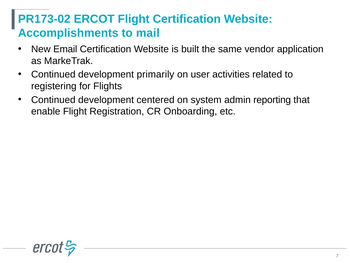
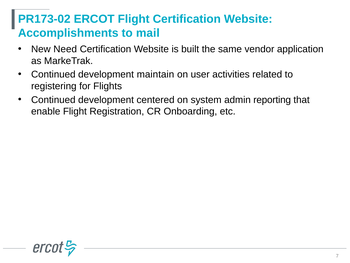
Email: Email -> Need (65, 49)
primarily: primarily -> maintain (156, 74)
